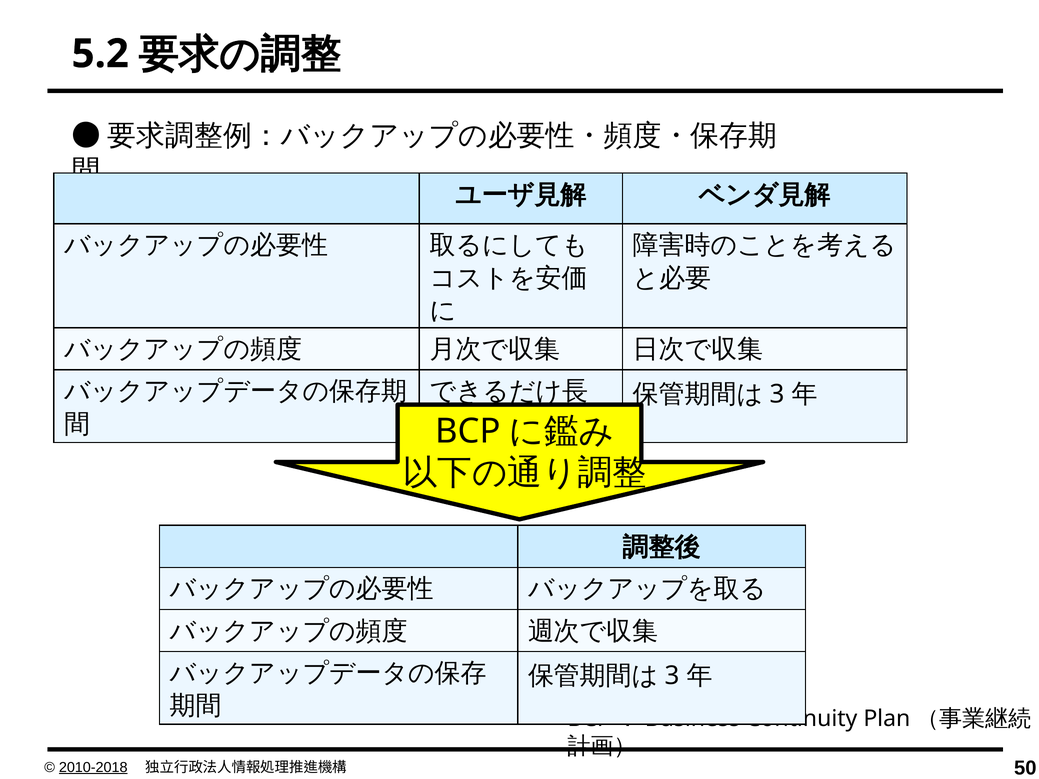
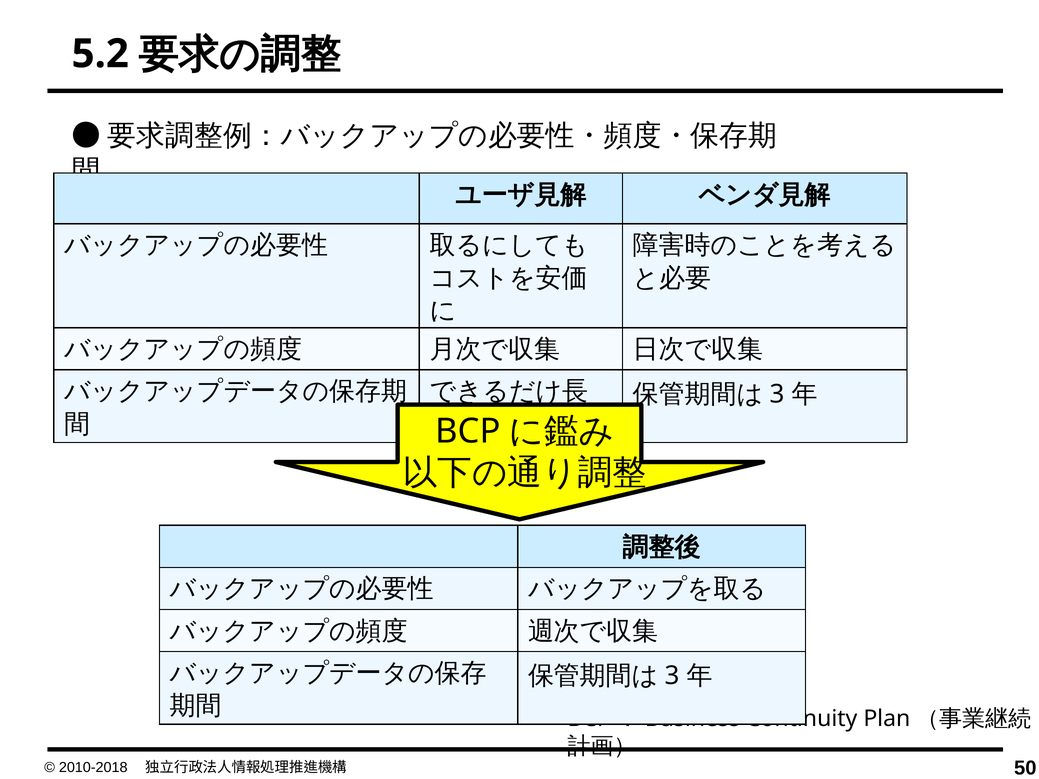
2010-2018 underline: present -> none (93, 768)
